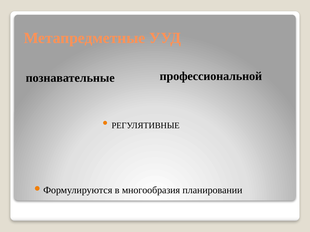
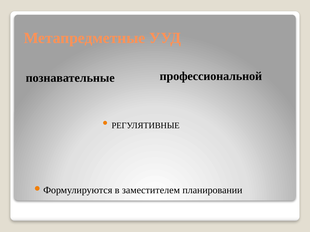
многообразия: многообразия -> заместителем (151, 191)
